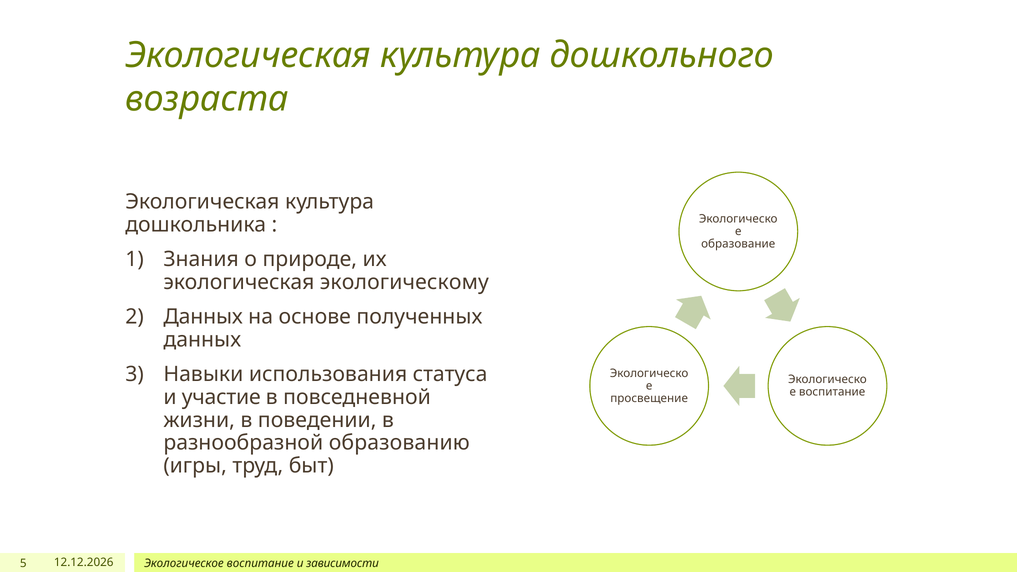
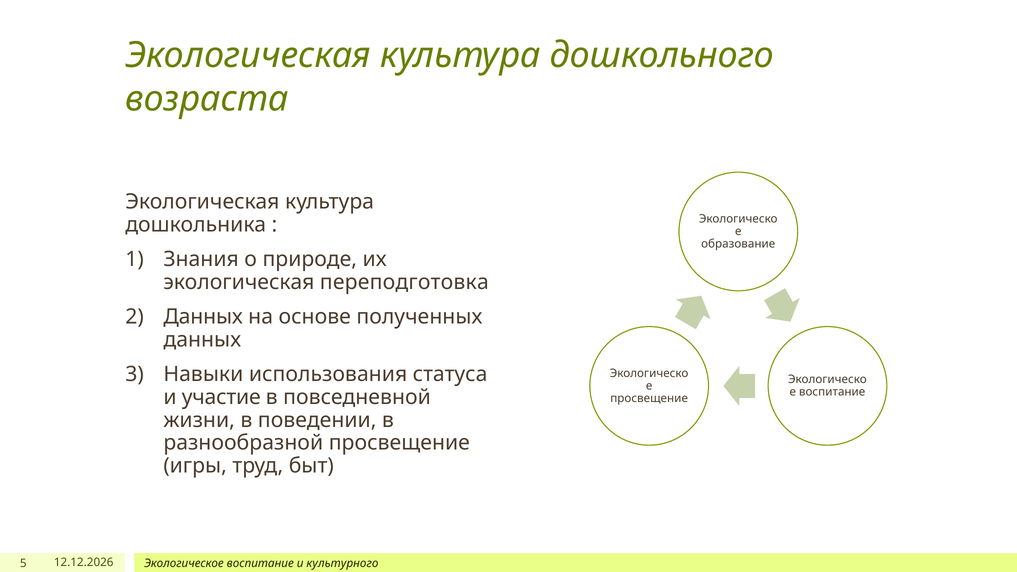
экологическому: экологическому -> переподготовка (404, 282)
разнообразной образованию: образованию -> просвещение (399, 443)
зависимости: зависимости -> культурного (342, 563)
